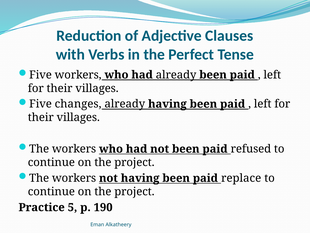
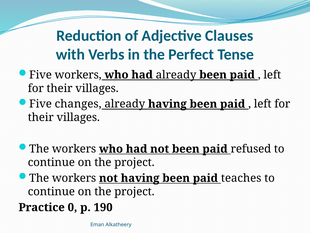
replace: replace -> teaches (241, 178)
5: 5 -> 0 (72, 207)
